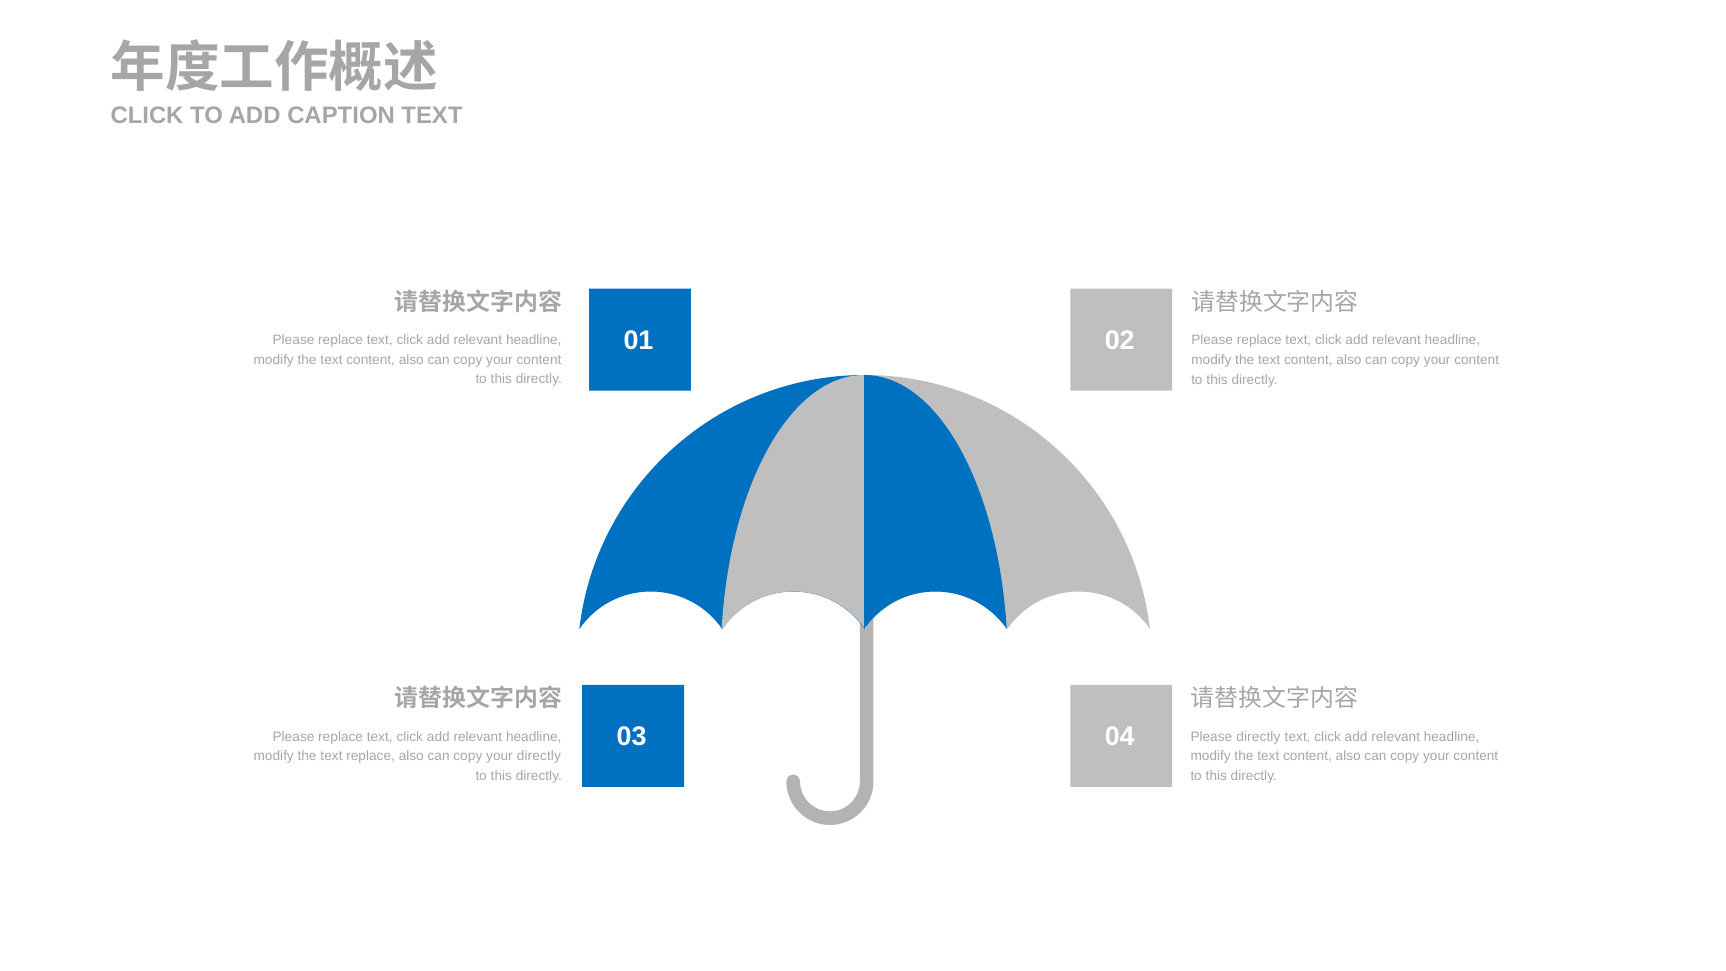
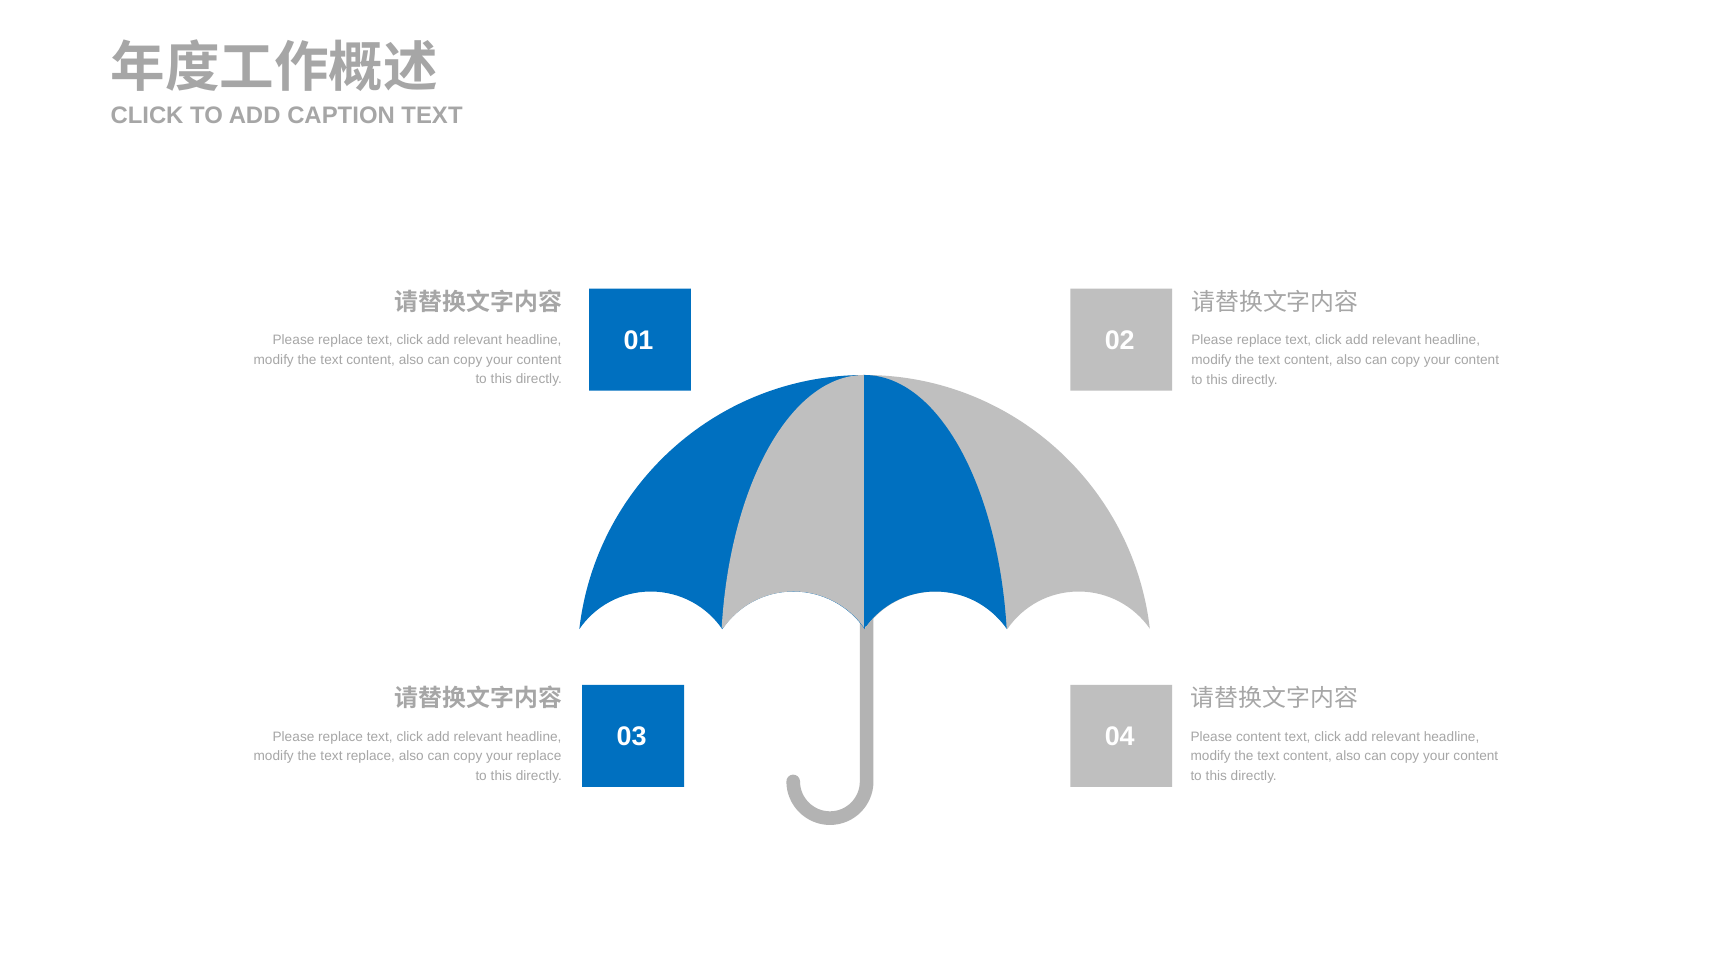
Please directly: directly -> content (1258, 737)
your directly: directly -> replace (539, 756)
